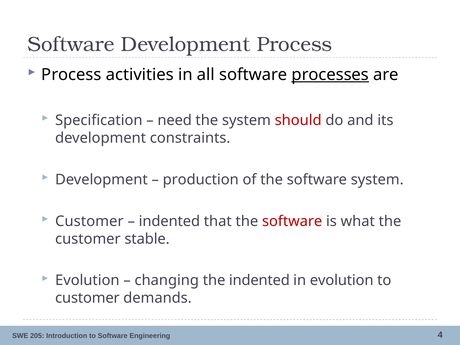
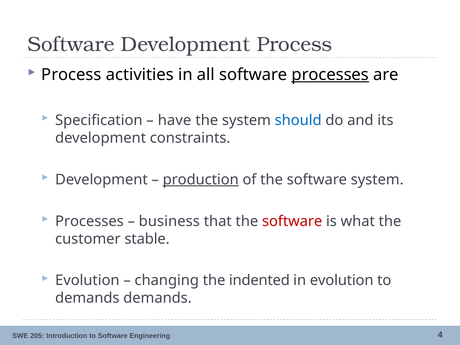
need: need -> have (175, 120)
should colour: red -> blue (298, 120)
production underline: none -> present (201, 180)
Customer: Customer -> Processes (89, 221)
indented: indented -> business (169, 221)
customer: customer -> demands (87, 298)
